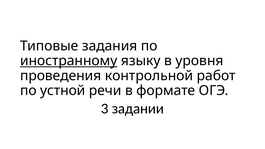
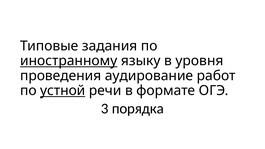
контрольной: контрольной -> аудирование (149, 76)
устной underline: none -> present (63, 91)
задании: задании -> порядка (138, 109)
